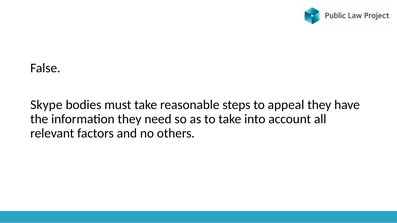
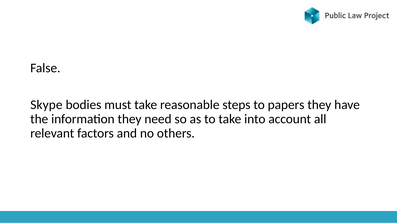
appeal: appeal -> papers (286, 105)
